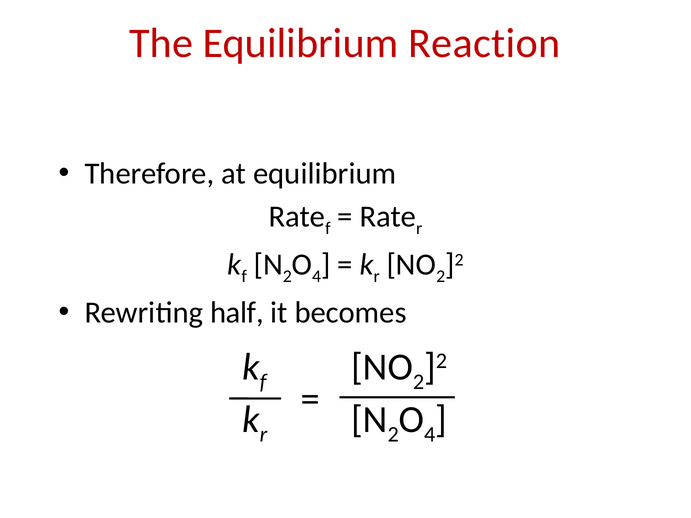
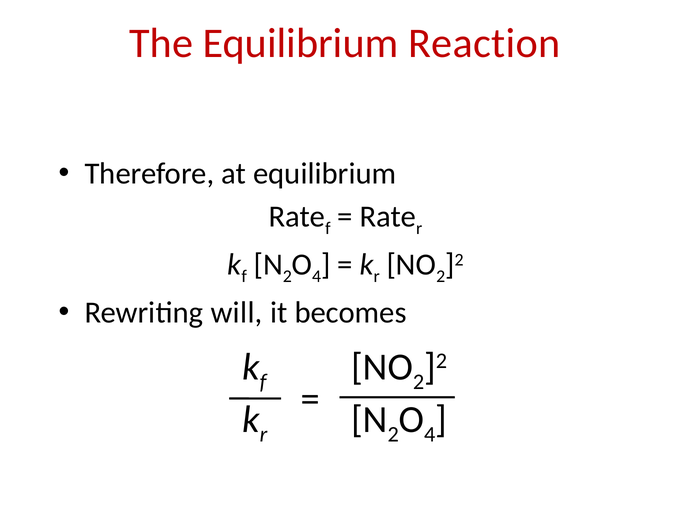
half: half -> will (237, 313)
